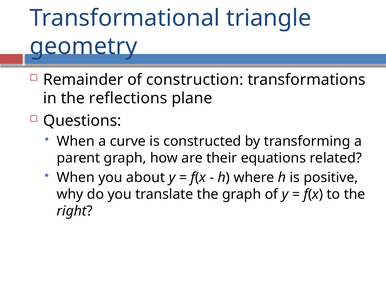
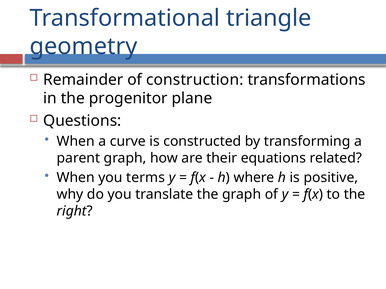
reflections: reflections -> progenitor (128, 99)
about: about -> terms (146, 178)
